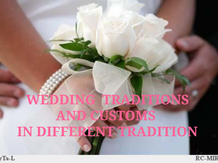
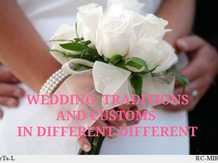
DIFFERENT TRADITION: TRADITION -> DIFFERENT (158, 132)
